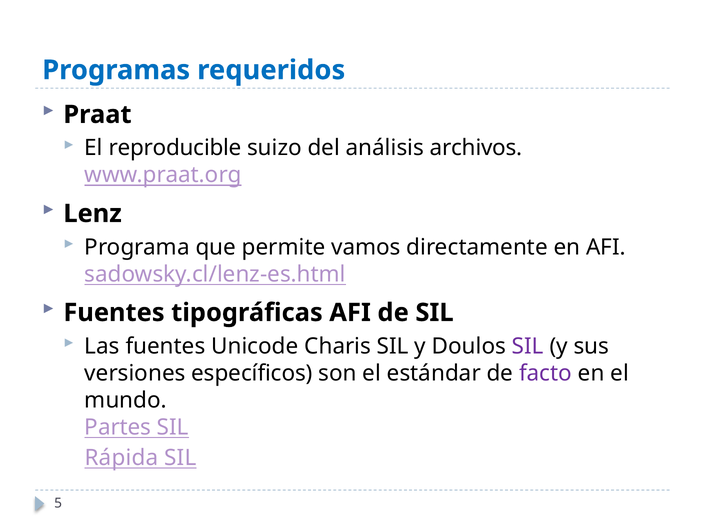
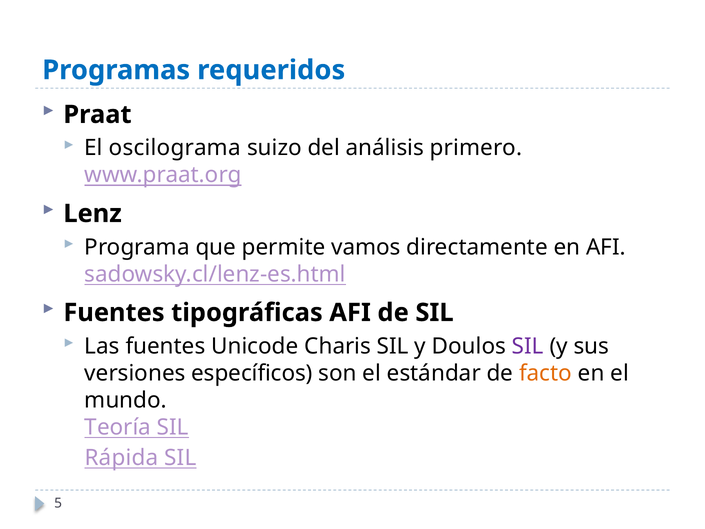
reproducible: reproducible -> oscilograma (175, 148)
archivos: archivos -> primero (476, 148)
facto colour: purple -> orange (545, 373)
Partes: Partes -> Teoría (118, 427)
